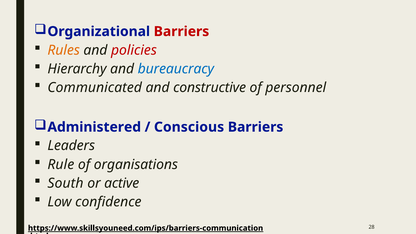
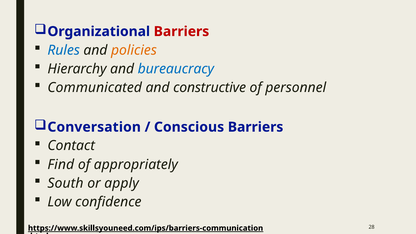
Rules colour: orange -> blue (64, 50)
policies colour: red -> orange (134, 50)
Administered: Administered -> Conversation (94, 127)
Leaders: Leaders -> Contact (71, 146)
Rule: Rule -> Find (61, 164)
organisations: organisations -> appropriately (136, 164)
active: active -> apply (122, 183)
